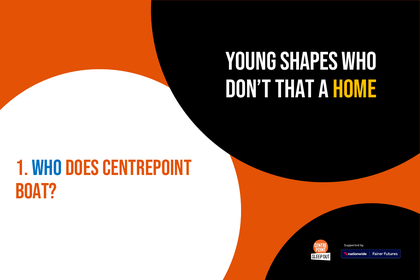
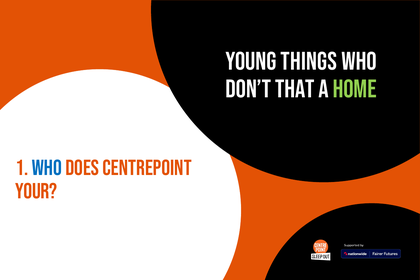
shapes: shapes -> things (309, 62)
home colour: yellow -> light green (355, 89)
boat: boat -> your (36, 191)
